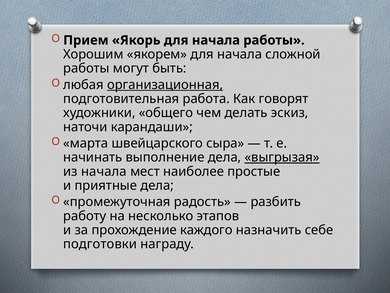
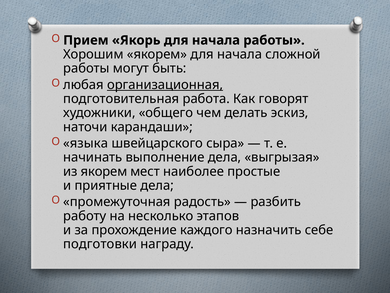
марта: марта -> языка (86, 143)
выгрызая underline: present -> none (282, 157)
из начала: начала -> якорем (104, 171)
